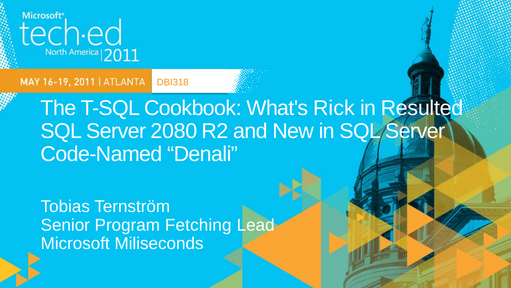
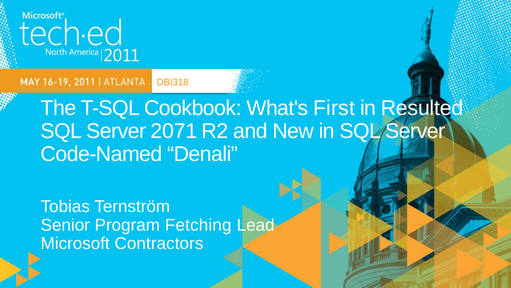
Rick: Rick -> First (334, 108)
2080: 2080 -> 2071 (174, 131)
Miliseconds: Miliseconds -> Contractors (159, 243)
